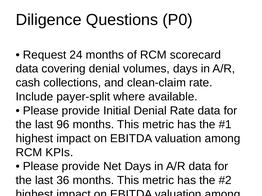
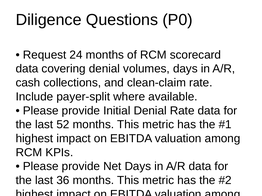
96: 96 -> 52 (63, 125)
